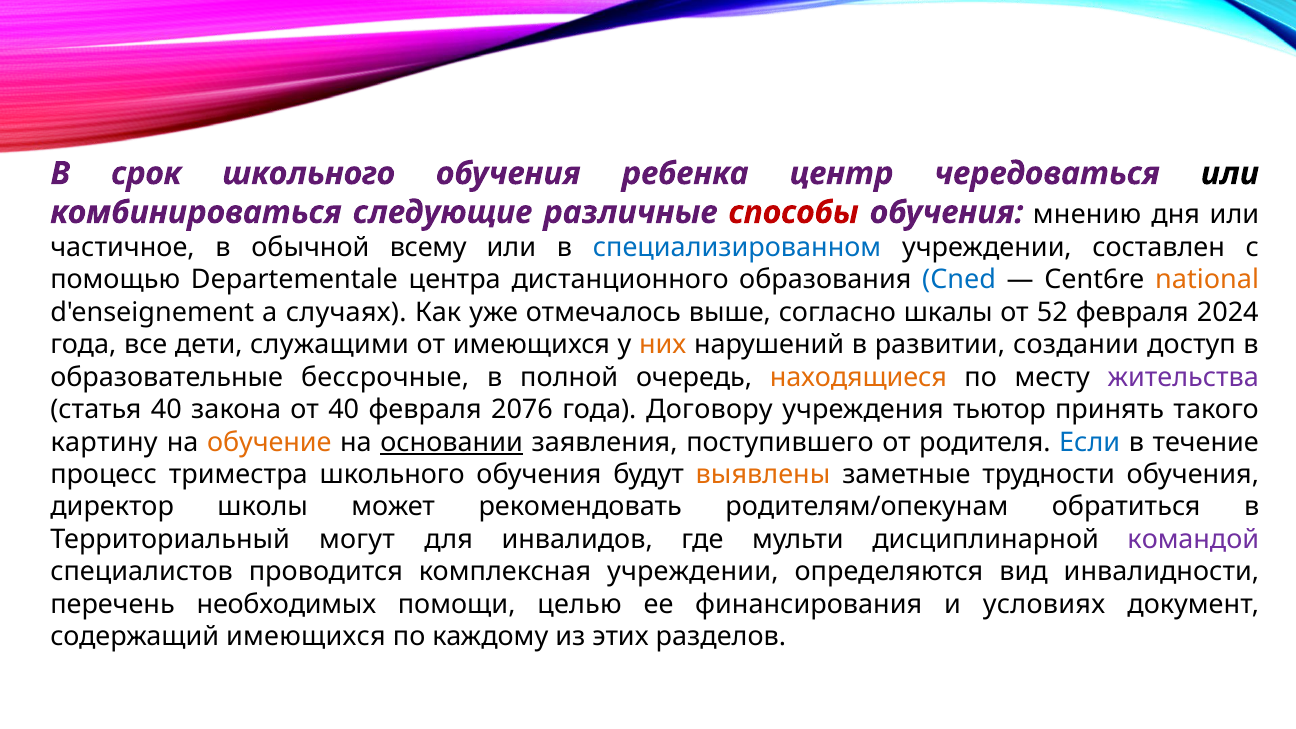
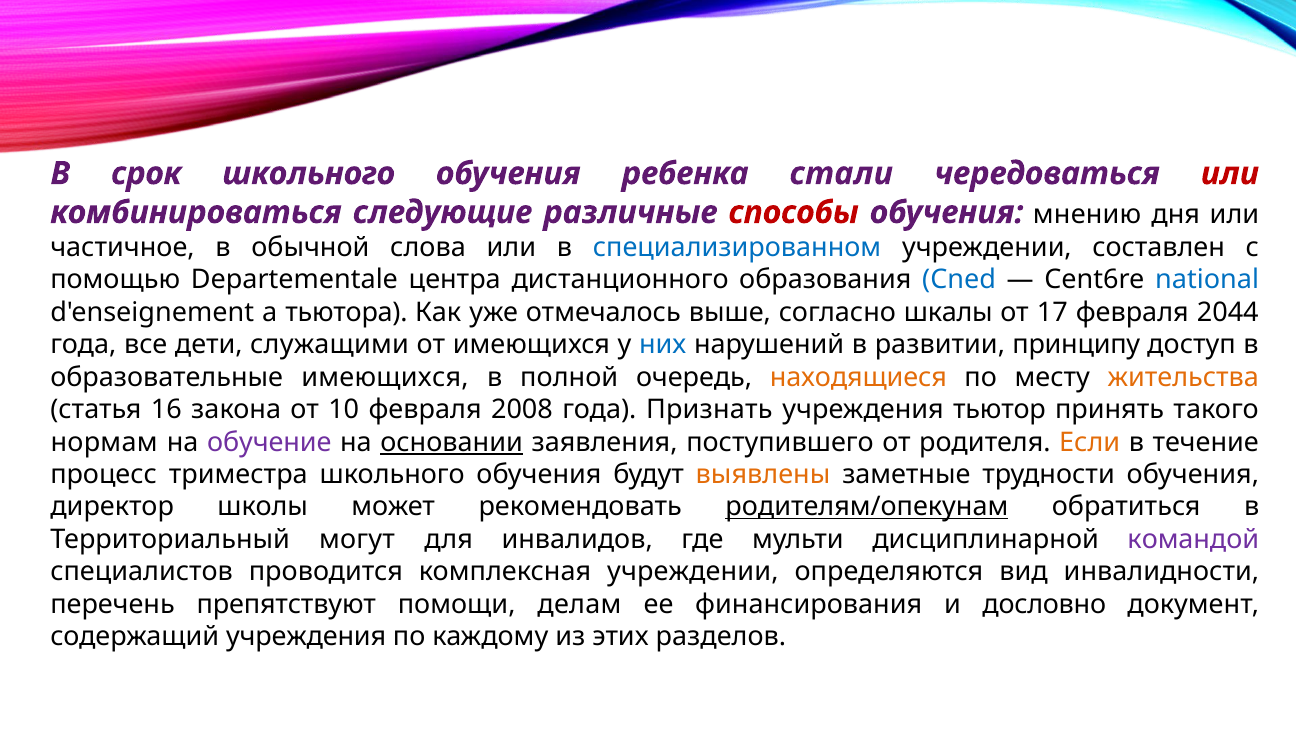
центр: центр -> стали (841, 174)
или colour: black -> red (1230, 174)
всему: всему -> слова (428, 248)
national colour: orange -> blue (1207, 280)
случаях: случаях -> тьютора (346, 312)
52: 52 -> 17 (1052, 312)
2024: 2024 -> 2044 (1228, 312)
них colour: orange -> blue (663, 345)
создании: создании -> принципу (1076, 345)
образовательные бессрочные: бессрочные -> имеющихся (385, 377)
жительства colour: purple -> orange (1183, 377)
статья 40: 40 -> 16 (166, 410)
от 40: 40 -> 10 (344, 410)
2076: 2076 -> 2008 (522, 410)
Договору: Договору -> Признать (709, 410)
картину: картину -> нормам (104, 442)
обучение colour: orange -> purple (269, 442)
Если colour: blue -> orange (1090, 442)
родителям/опекунам underline: none -> present (867, 507)
необходимых: необходимых -> препятствуют (286, 604)
целью: целью -> делам (579, 604)
условиях: условиях -> дословно (1044, 604)
содержащий имеющихся: имеющихся -> учреждения (306, 637)
